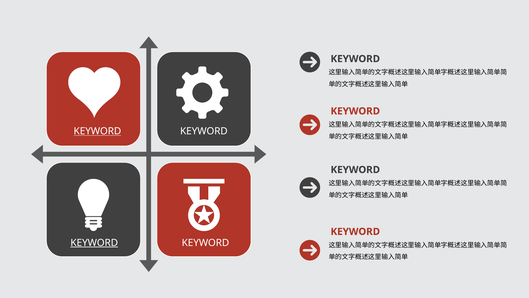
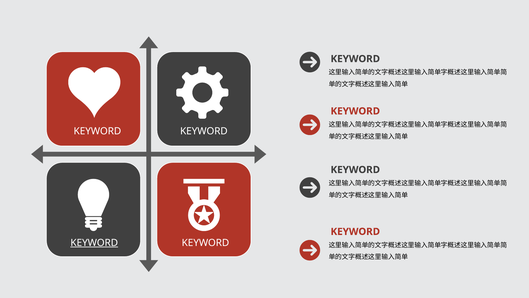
KEYWORD underline: present -> none (97, 131)
